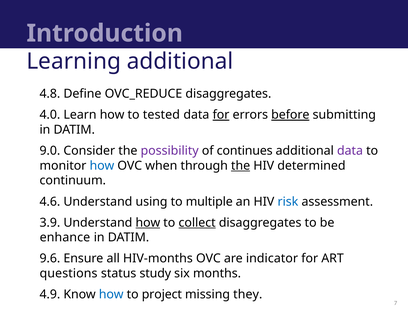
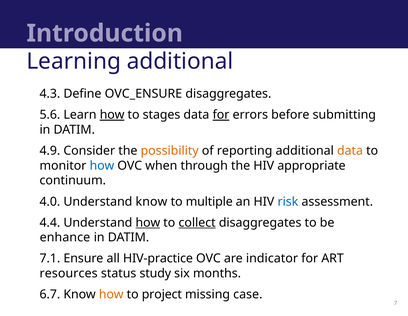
4.8: 4.8 -> 4.3 (50, 94)
OVC_REDUCE: OVC_REDUCE -> OVC_ENSURE (143, 94)
4.0: 4.0 -> 5.6 (50, 115)
how underline: none -> present (112, 115)
tested: tested -> stages (162, 115)
before underline: present -> none (290, 115)
9.0: 9.0 -> 4.9 (50, 150)
possibility colour: purple -> orange (170, 150)
continues: continues -> reporting (245, 150)
data colour: purple -> orange (350, 150)
the underline: present -> none (241, 165)
determined: determined -> appropriate (311, 165)
4.6: 4.6 -> 4.0 (50, 201)
Understand using: using -> know (151, 201)
3.9: 3.9 -> 4.4 (50, 222)
9.6: 9.6 -> 7.1 (50, 258)
HIV-months: HIV-months -> HIV-practice (158, 258)
questions: questions -> resources (69, 273)
4.9: 4.9 -> 6.7 (50, 294)
how colour: blue -> orange (111, 294)
they: they -> case (248, 294)
